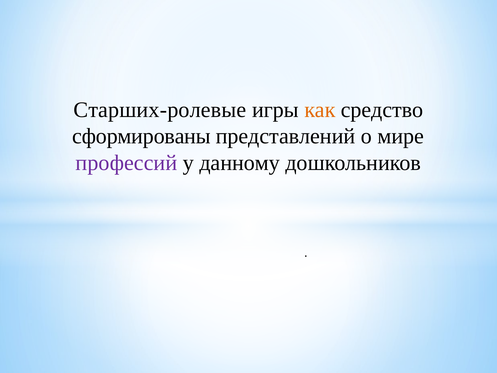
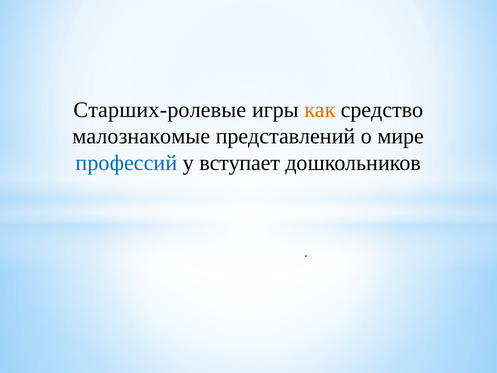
сформированы: сформированы -> малознакомые (141, 136)
профессий colour: purple -> blue (126, 163)
данному: данному -> вступает (240, 163)
